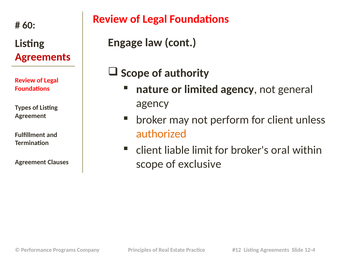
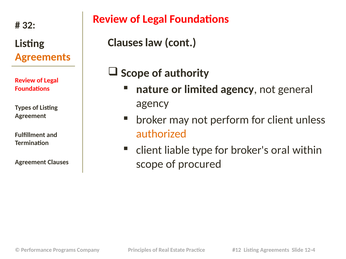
60: 60 -> 32 (29, 25)
Engage: Engage -> Clauses (125, 43)
Agreements colour: red -> orange (43, 57)
limit: limit -> type (202, 150)
exclusive: exclusive -> procured (200, 164)
